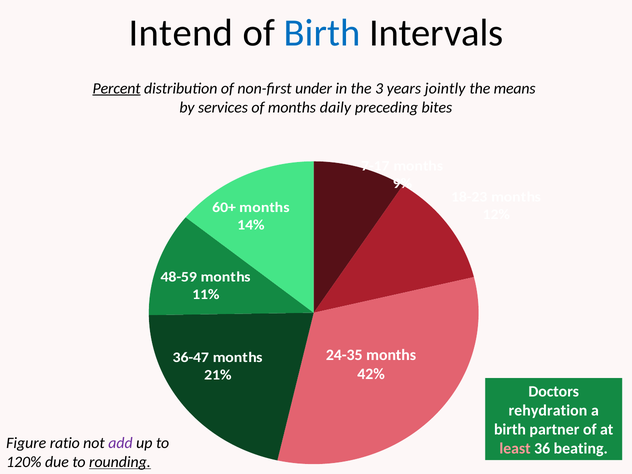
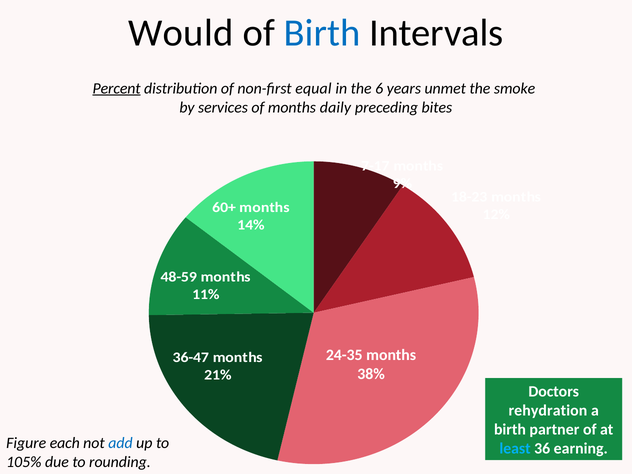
Intend: Intend -> Would (181, 33)
under: under -> equal (313, 88)
3: 3 -> 6 (379, 88)
jointly: jointly -> unmet (445, 88)
means: means -> smoke (515, 88)
42%: 42% -> 38% (371, 374)
ratio: ratio -> each (65, 443)
add colour: purple -> blue (120, 443)
least colour: pink -> light blue (515, 449)
beating: beating -> earning (581, 449)
120%: 120% -> 105% (24, 462)
rounding underline: present -> none (120, 462)
